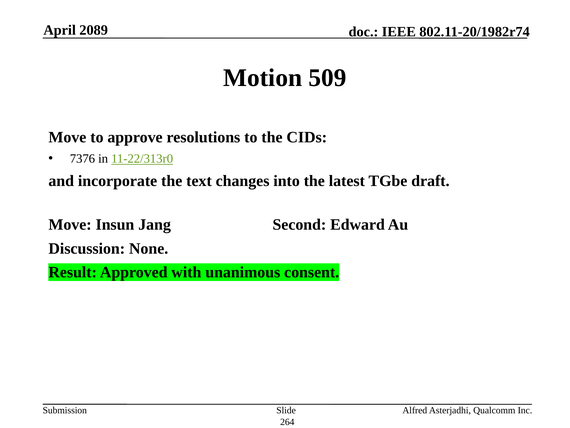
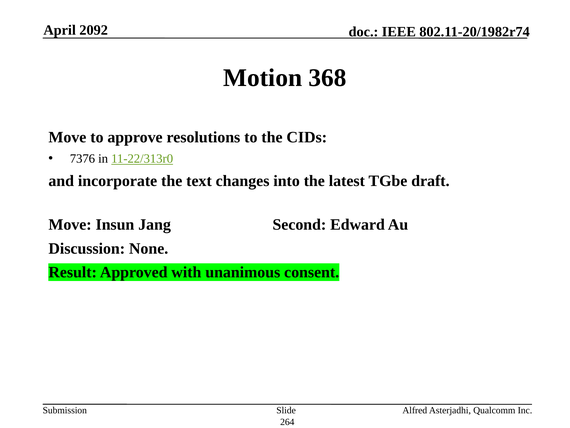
2089: 2089 -> 2092 (94, 30)
509: 509 -> 368 (327, 78)
